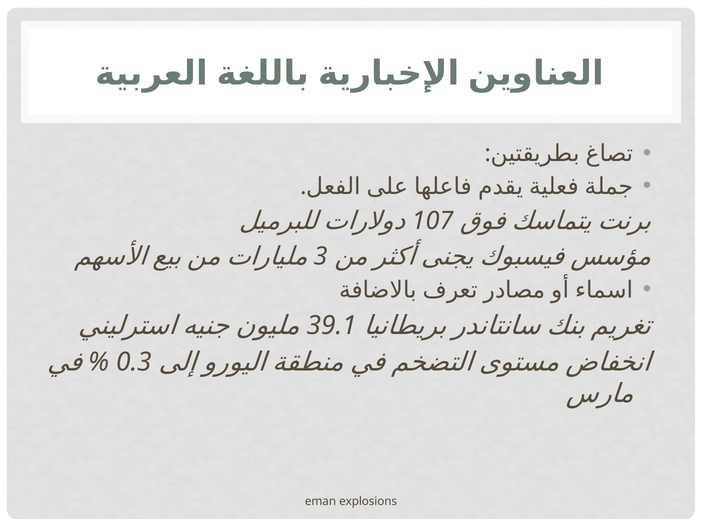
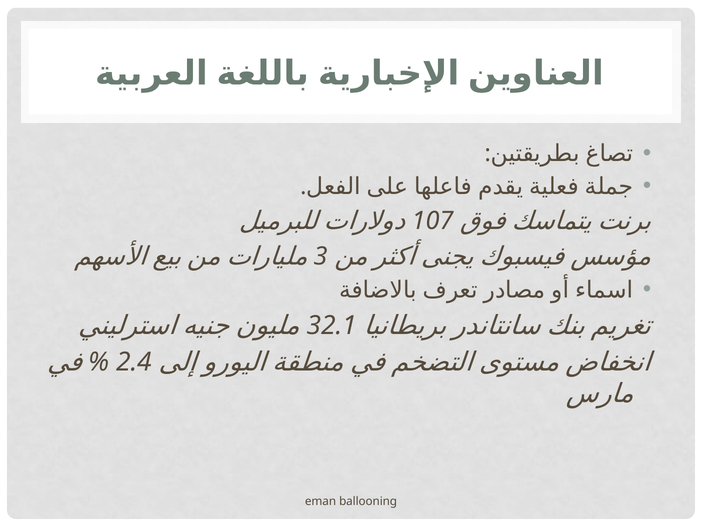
39.1: 39.1 -> 32.1 (332, 326)
0.3: 0.3 -> 2.4 (134, 363)
explosions: explosions -> ballooning (368, 502)
